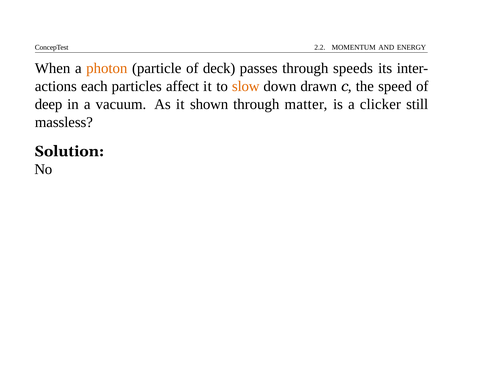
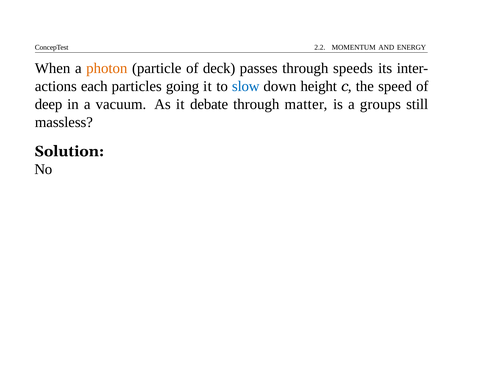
affect: affect -> going (183, 86)
slow colour: orange -> blue (246, 86)
drawn: drawn -> height (319, 86)
shown: shown -> debate (209, 104)
clicker: clicker -> groups (380, 104)
